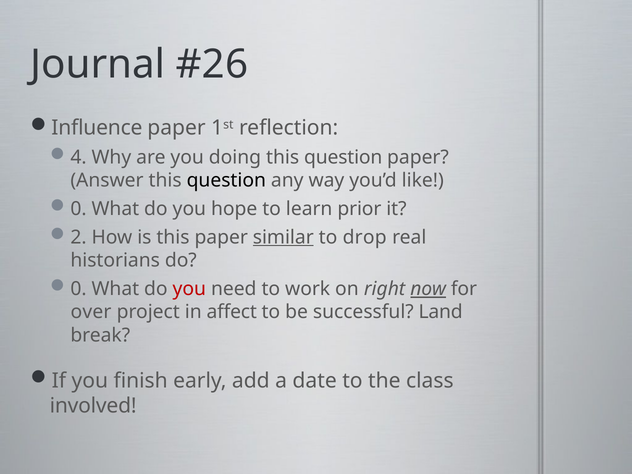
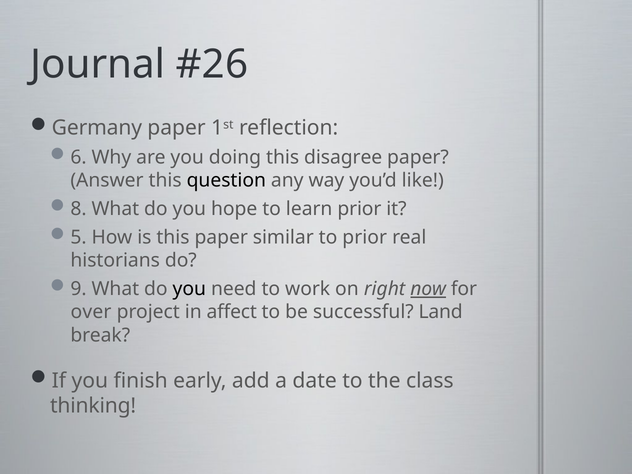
Influence: Influence -> Germany (97, 128)
4: 4 -> 6 (79, 157)
doing this question: question -> disagree (343, 157)
0: 0 -> 8 (79, 209)
2: 2 -> 5 (79, 237)
similar underline: present -> none (283, 237)
to drop: drop -> prior (365, 237)
0: 0 -> 9 (79, 289)
you colour: red -> black (189, 289)
involved: involved -> thinking (93, 406)
